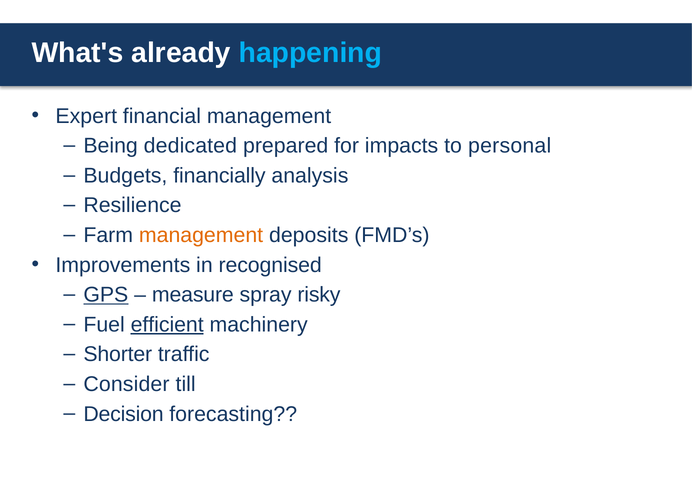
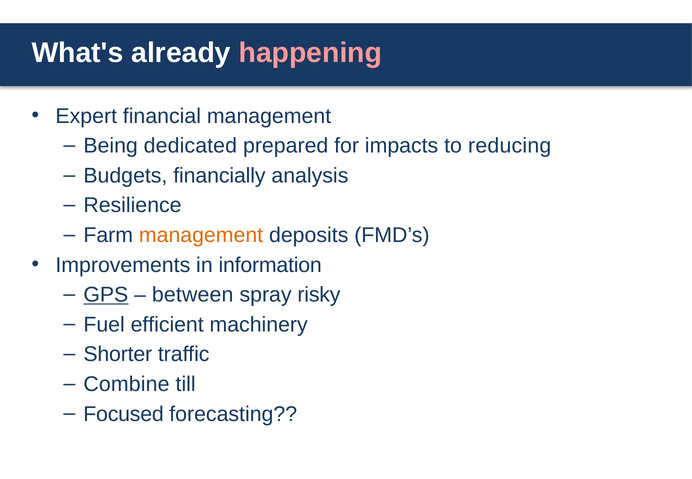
happening colour: light blue -> pink (310, 53)
personal: personal -> reducing (510, 146)
recognised: recognised -> information (270, 265)
measure: measure -> between (193, 295)
efficient underline: present -> none (167, 325)
Consider: Consider -> Combine (126, 384)
Decision: Decision -> Focused (124, 414)
